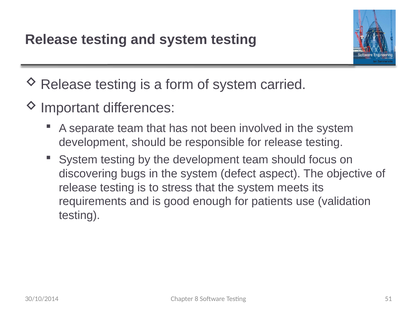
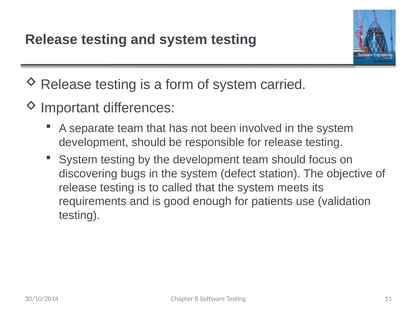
aspect: aspect -> station (280, 174)
stress: stress -> called (177, 187)
